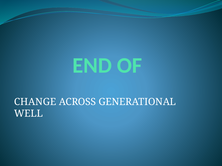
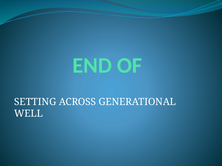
CHANGE: CHANGE -> SETTING (35, 102)
